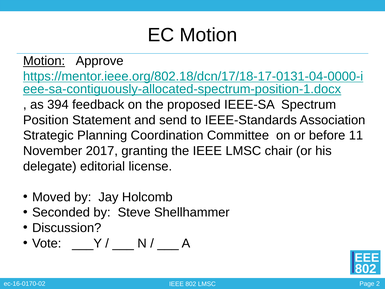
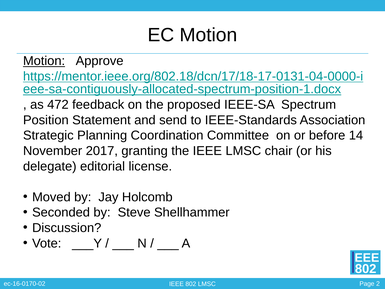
394: 394 -> 472 (58, 105)
11: 11 -> 14 (356, 135)
